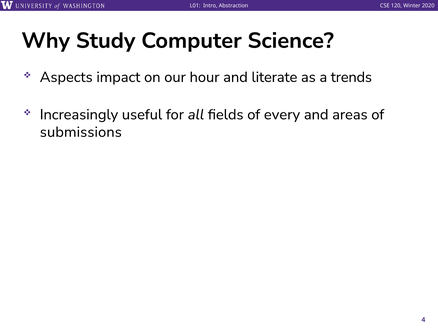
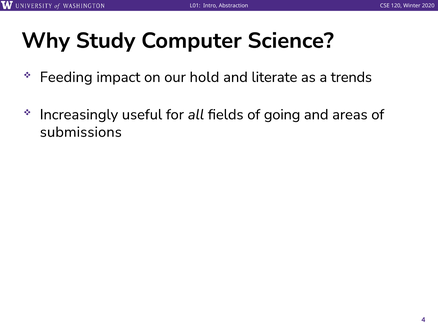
Aspects: Aspects -> Feeding (66, 77)
hour: hour -> hold (204, 77)
every: every -> going (282, 115)
